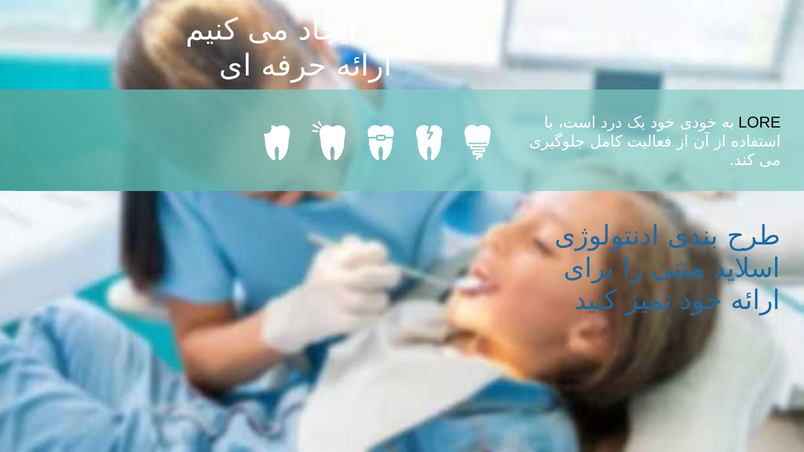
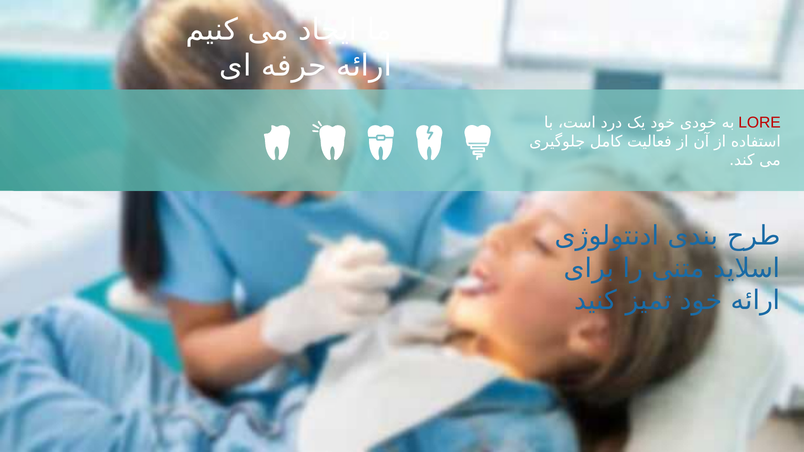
LORE colour: black -> red (760, 123)
